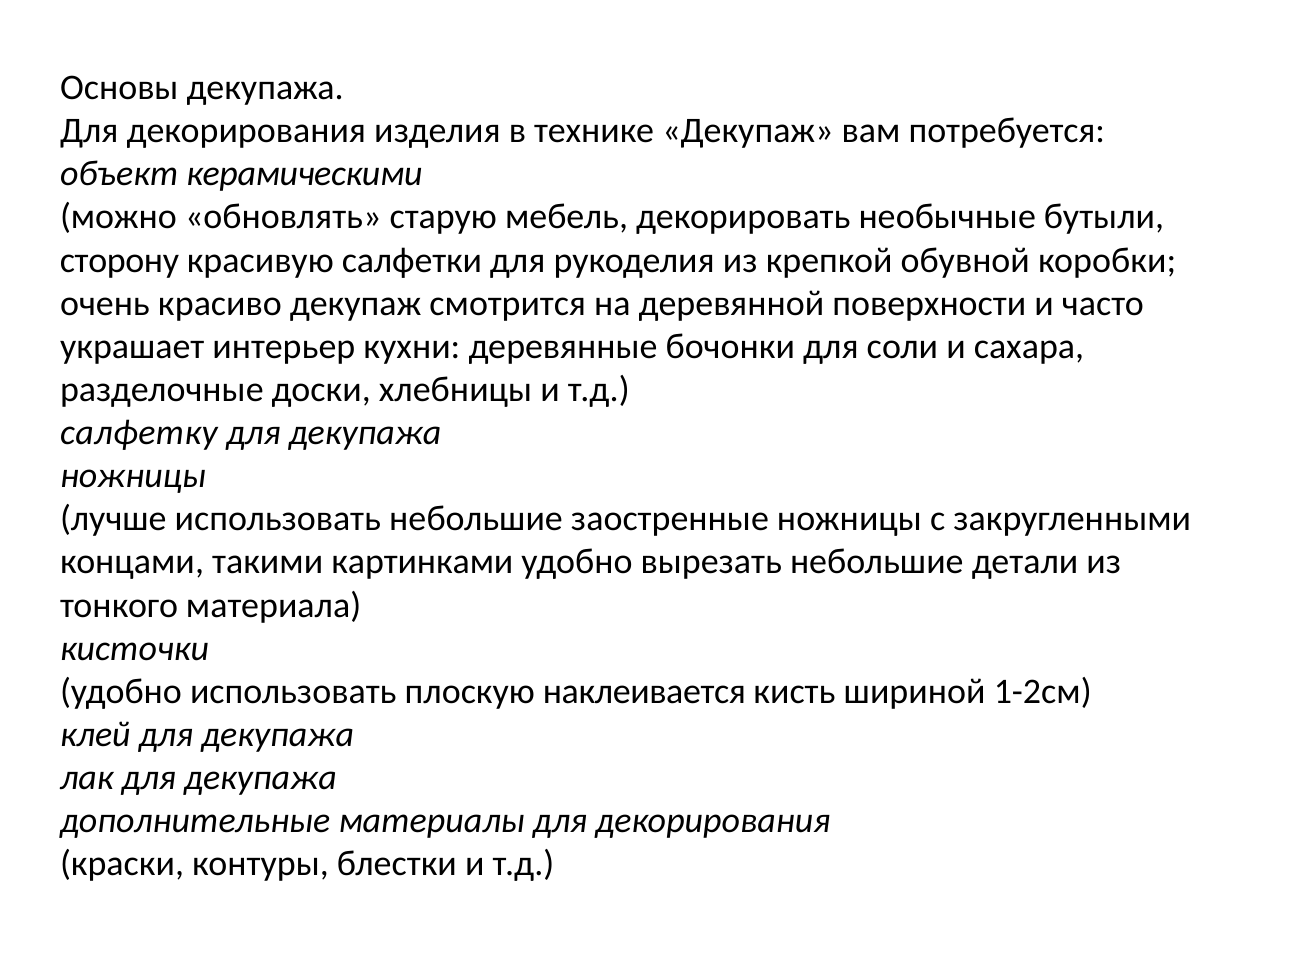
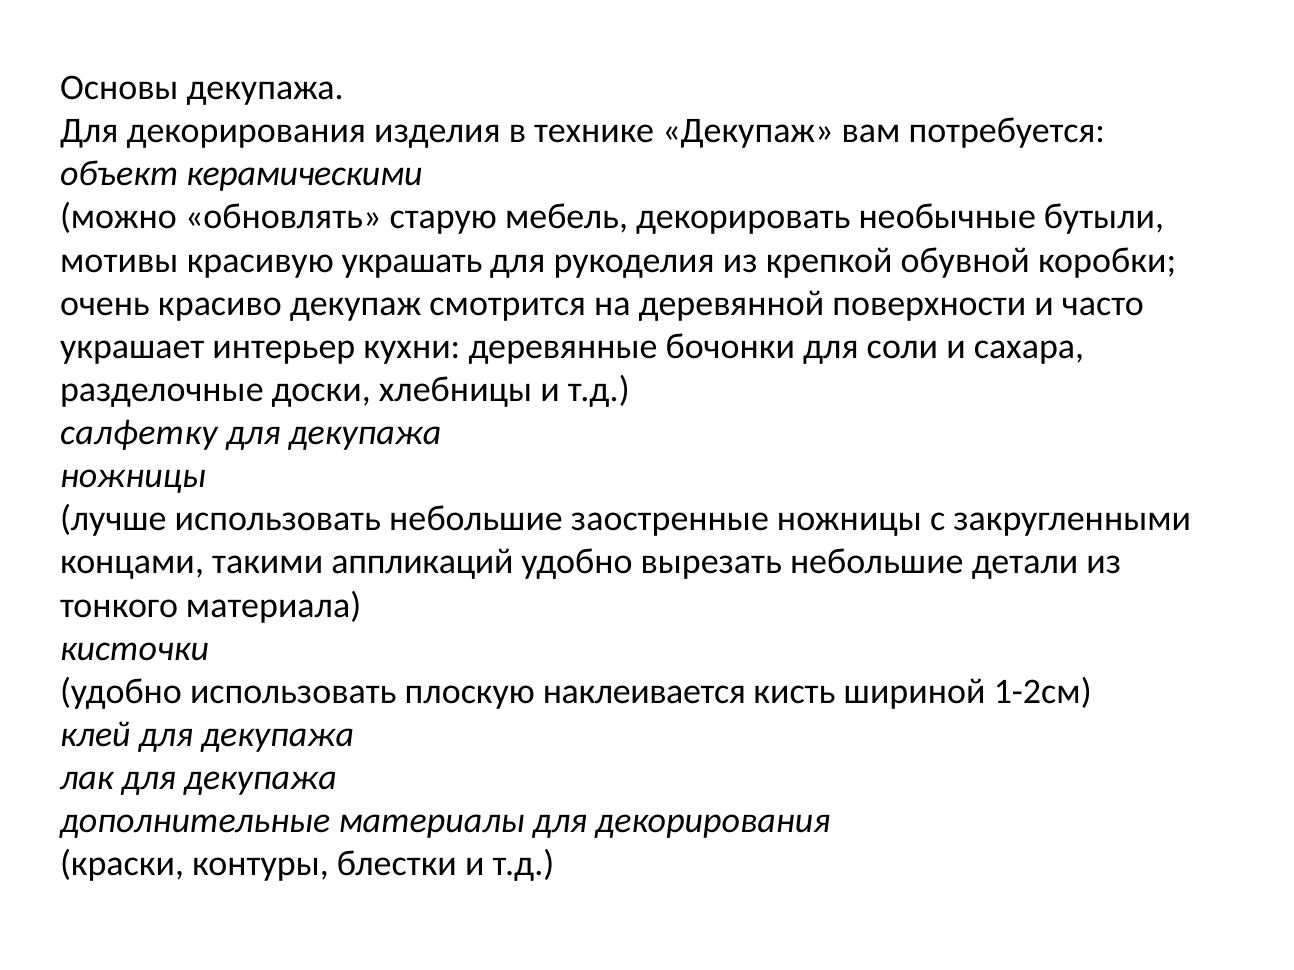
сторону: сторону -> мотивы (119, 260)
салфетки: салфетки -> украшать (412, 260)
картинками: картинками -> аппликаций (422, 562)
